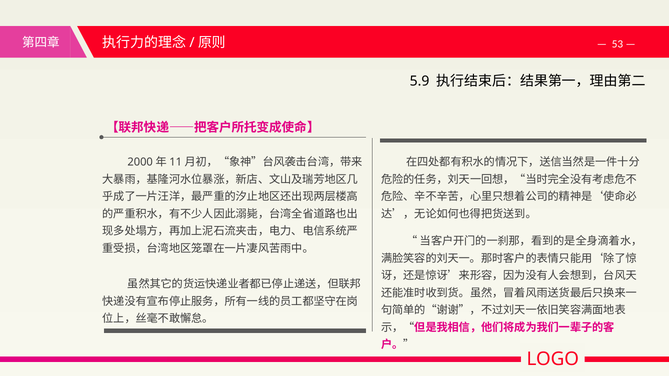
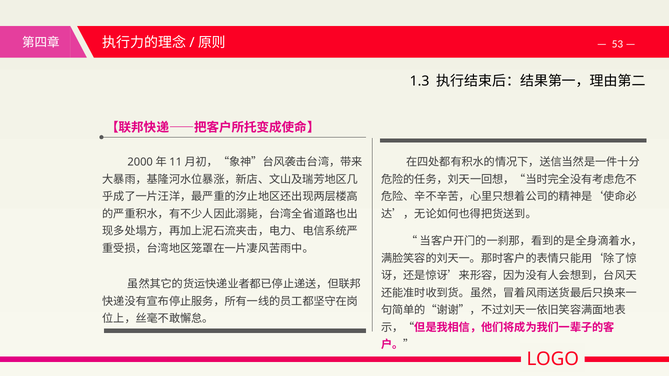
5.9: 5.9 -> 1.3 (420, 81)
